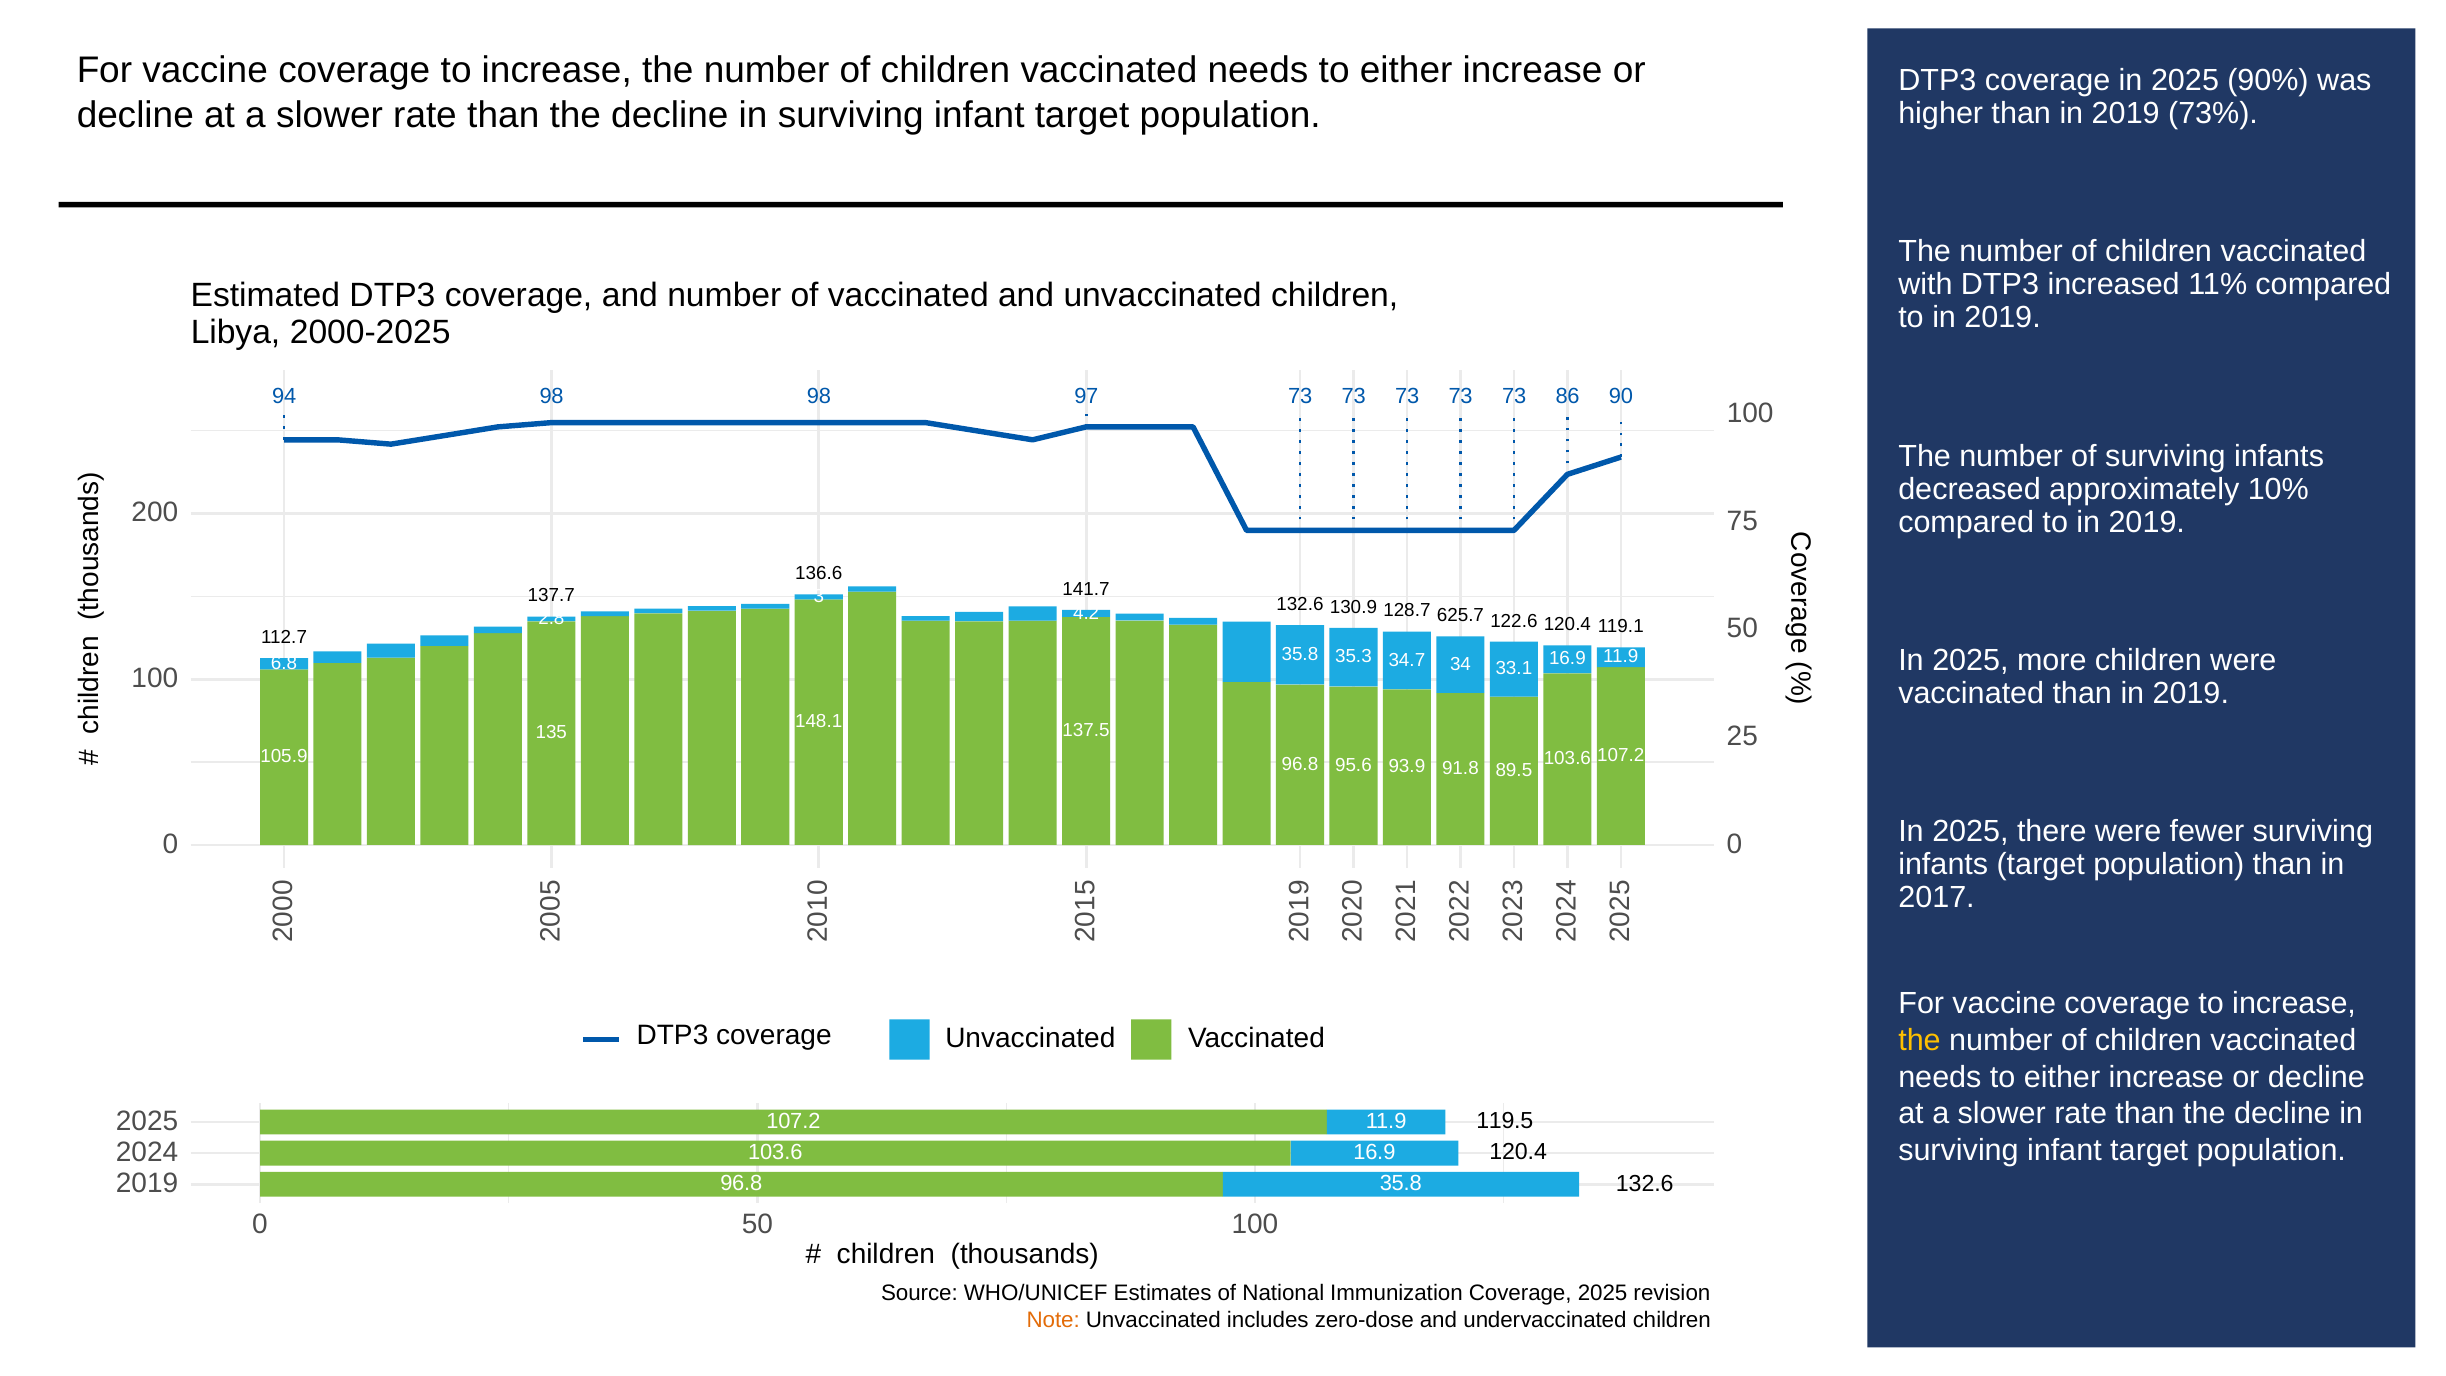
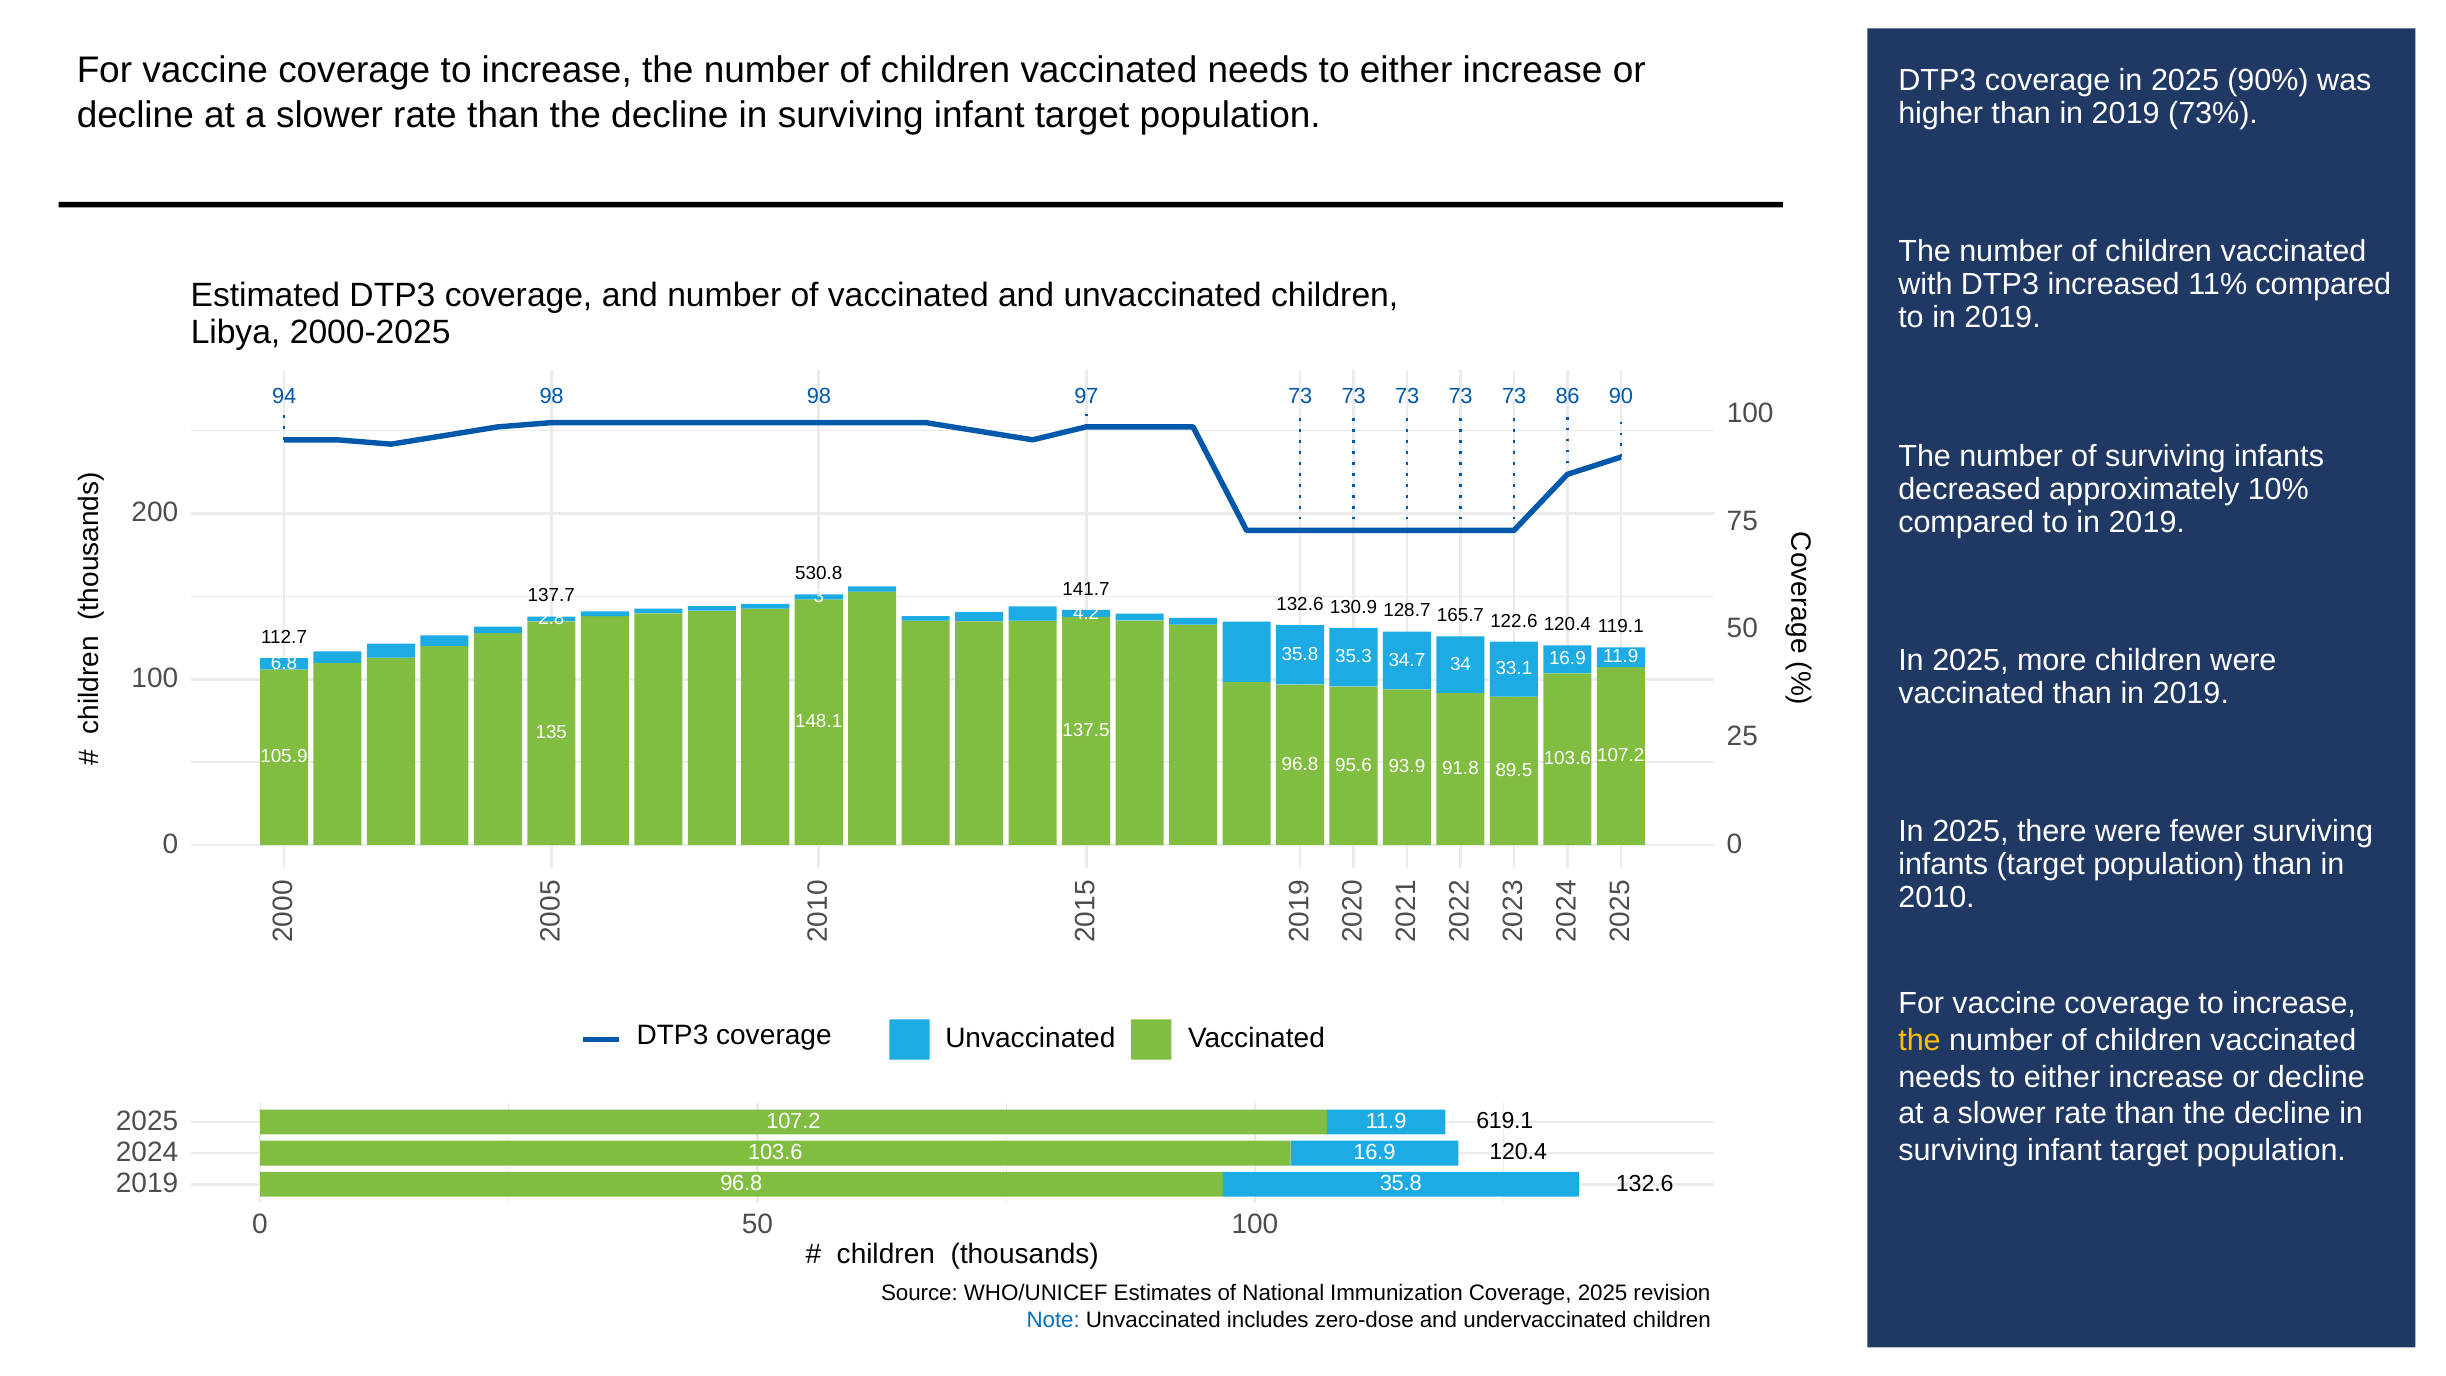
136.6: 136.6 -> 530.8 (819, 574)
625.7: 625.7 -> 165.7 (1460, 616)
2017: 2017 -> 2010 (1937, 897)
119.5: 119.5 -> 619.1 (1505, 1121)
Note colour: orange -> blue (1053, 1320)
